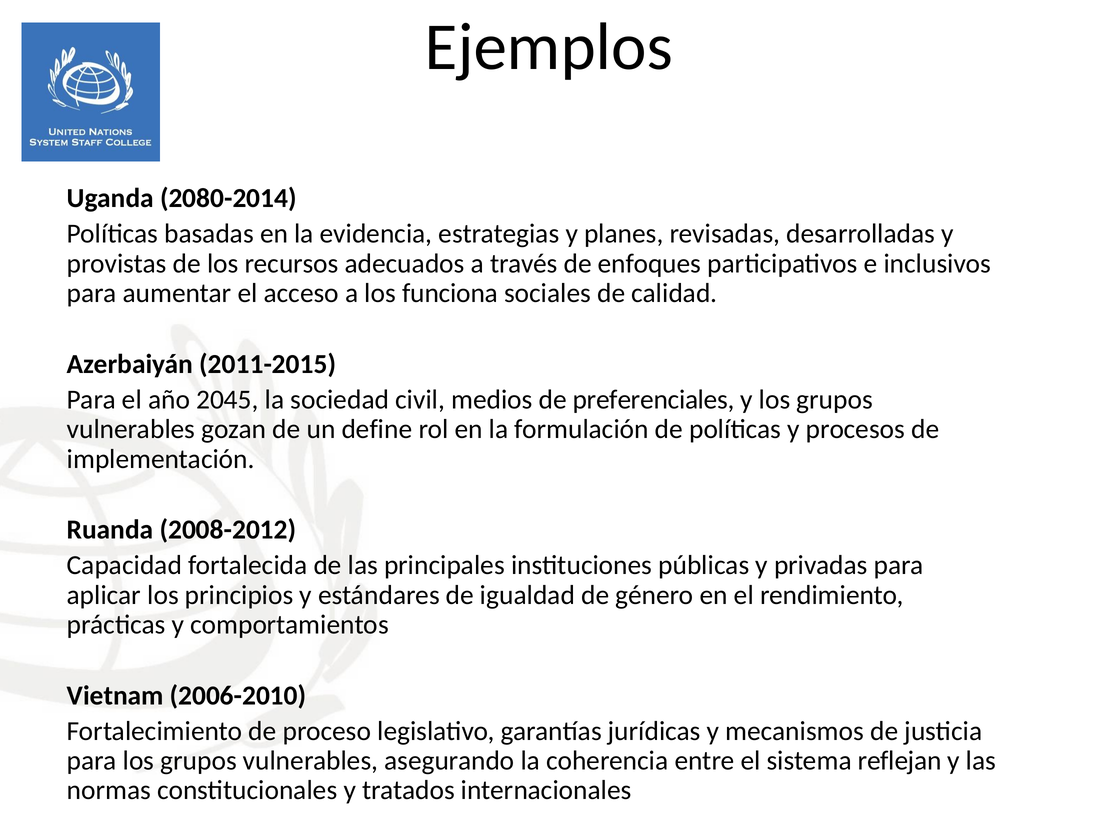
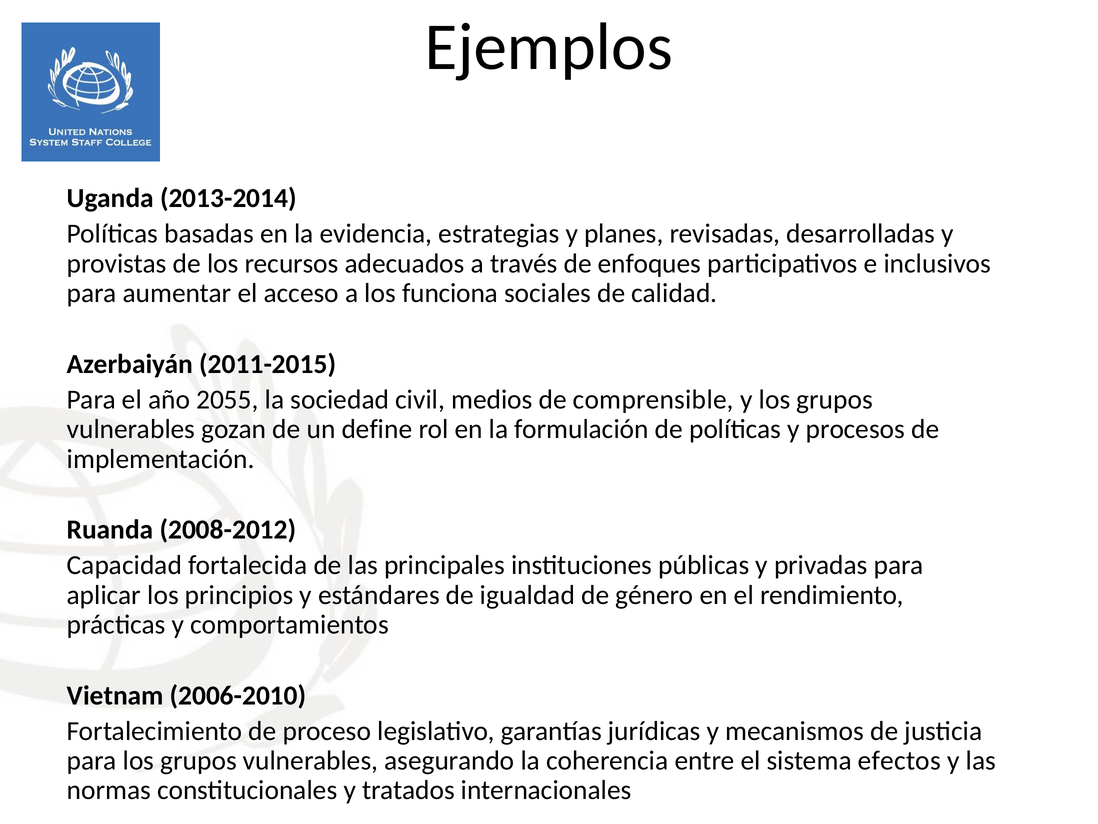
2080-2014: 2080-2014 -> 2013-2014 (228, 198)
2045: 2045 -> 2055 (227, 399)
preferenciales: preferenciales -> comprensible (653, 399)
reflejan: reflejan -> efectos (899, 760)
